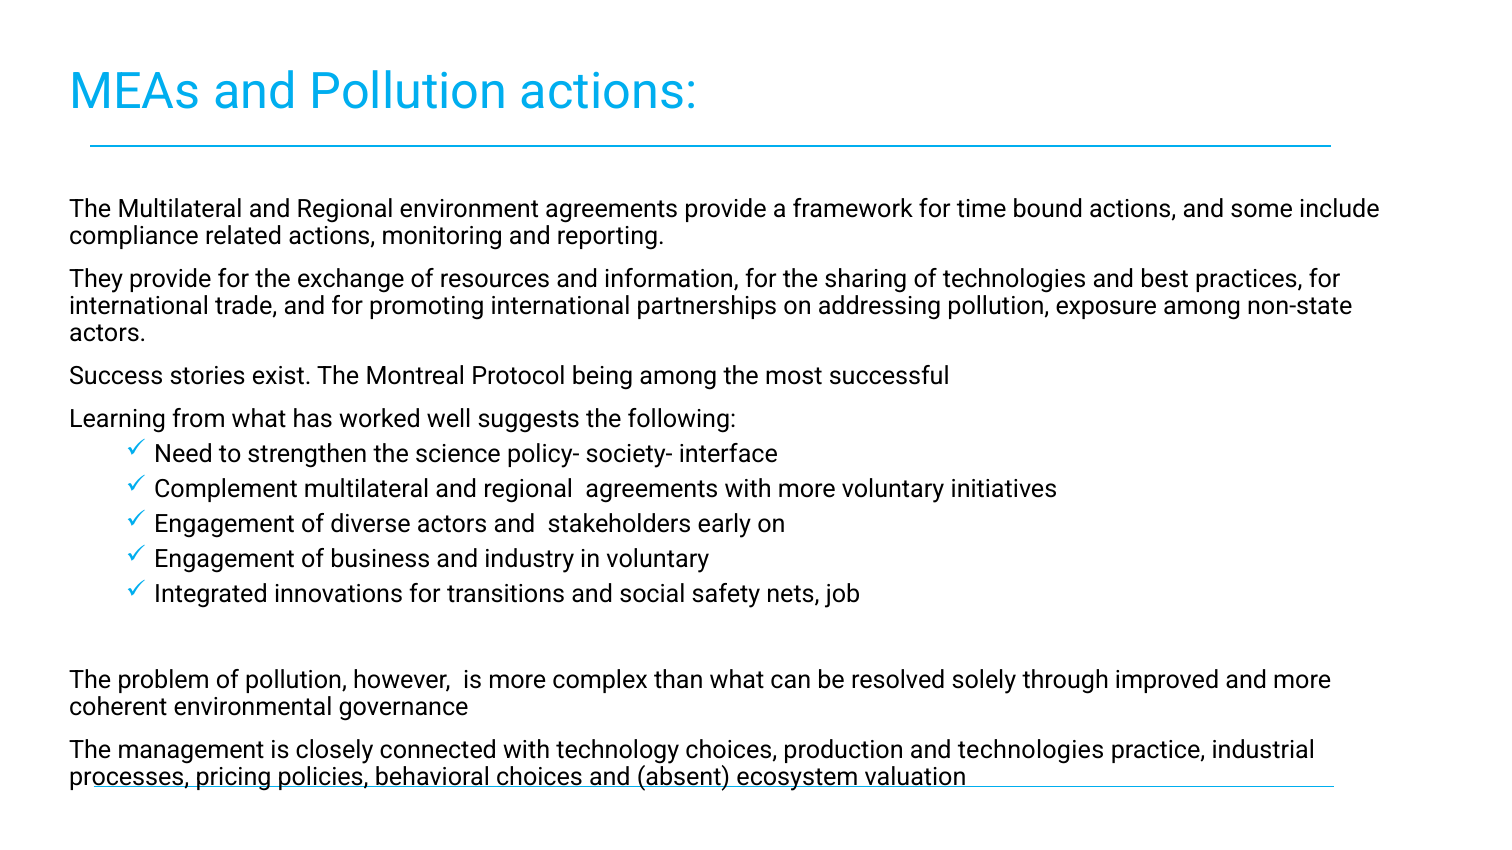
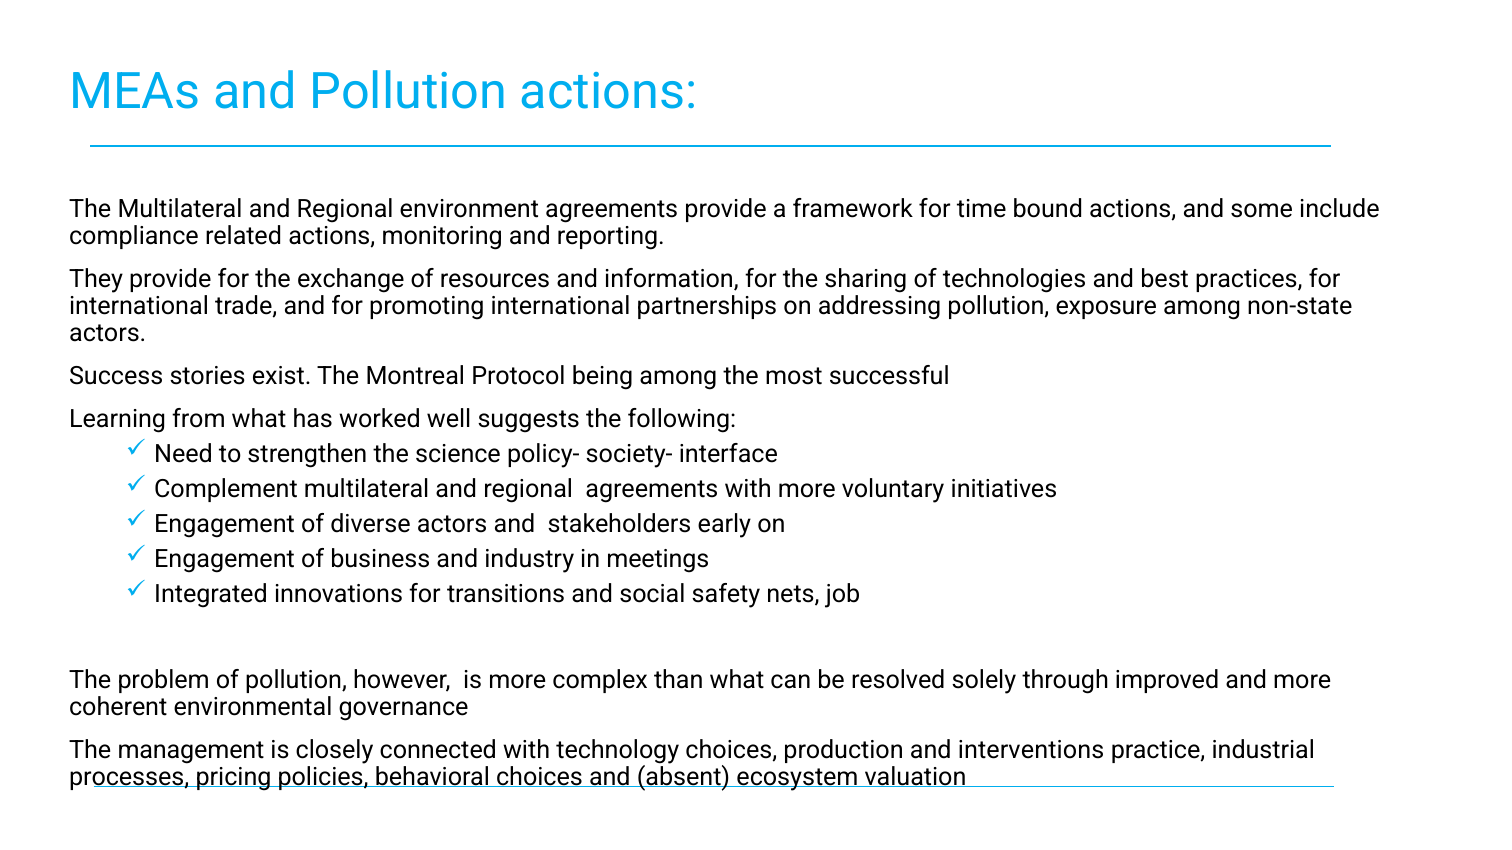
in voluntary: voluntary -> meetings (658, 560)
and technologies: technologies -> interventions (1031, 751)
